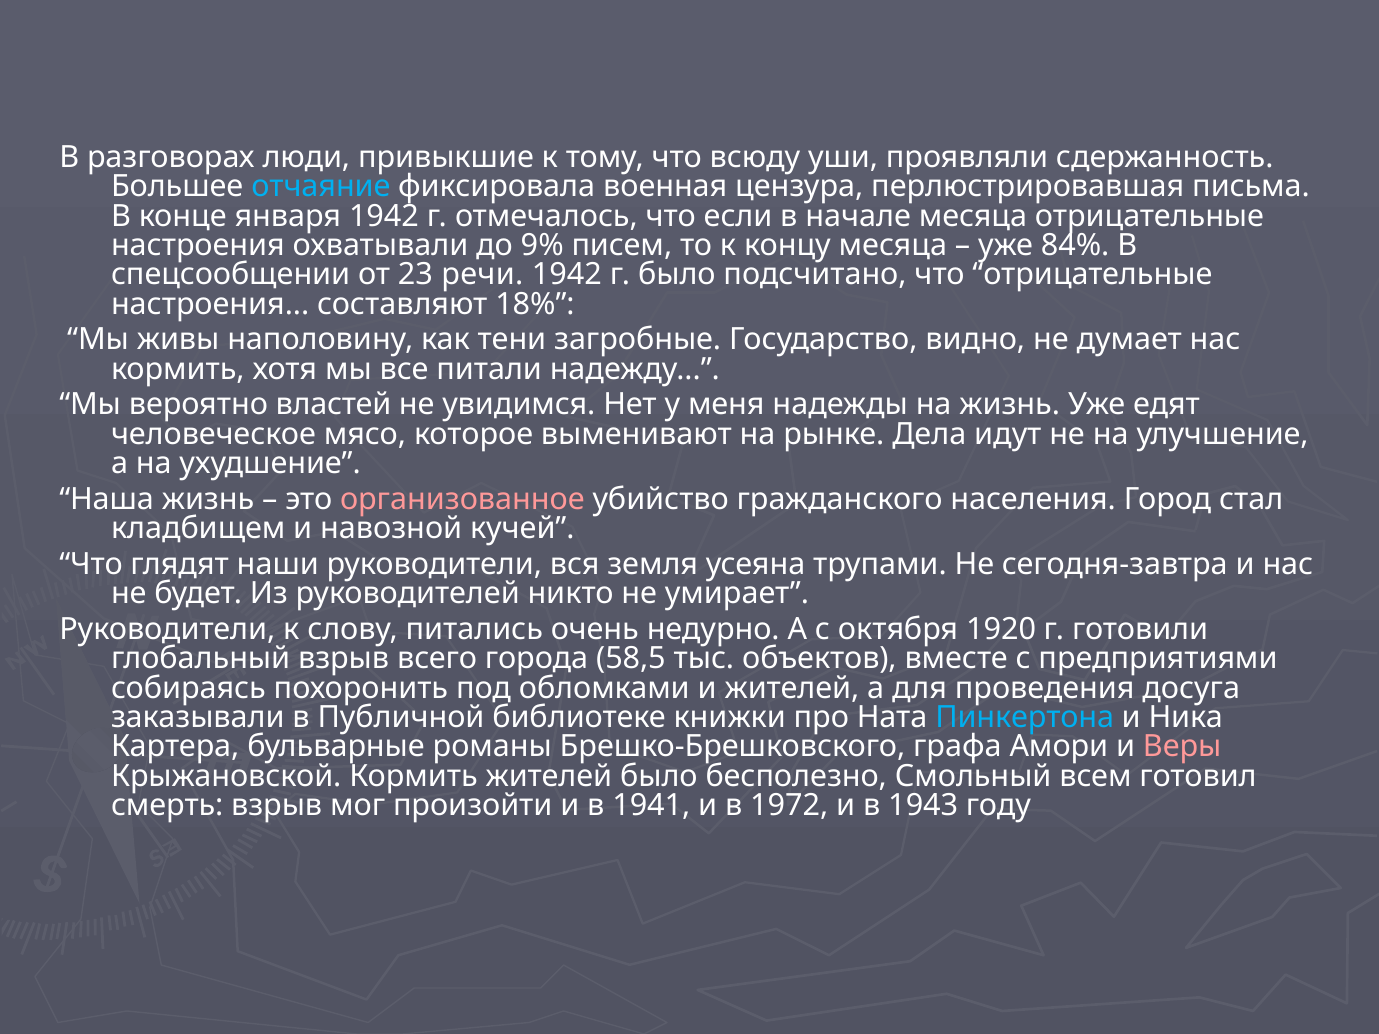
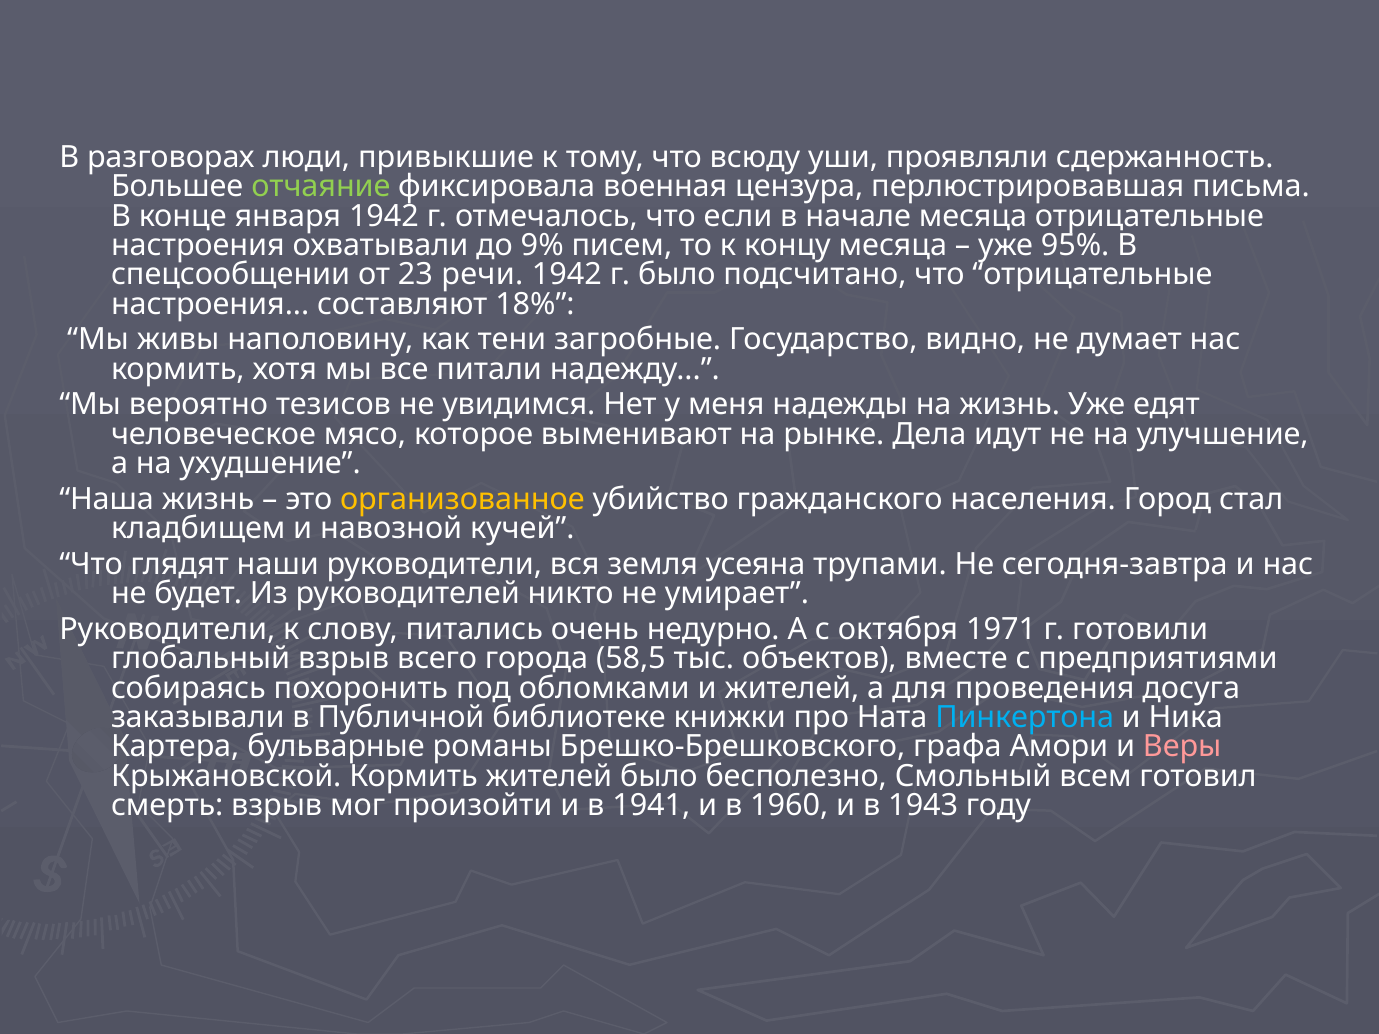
отчаяние colour: light blue -> light green (321, 187)
84%: 84% -> 95% (1075, 245)
властей: властей -> тезисов (333, 405)
организованное colour: pink -> yellow (462, 499)
1920: 1920 -> 1971 (1001, 629)
1972: 1972 -> 1960 (789, 806)
